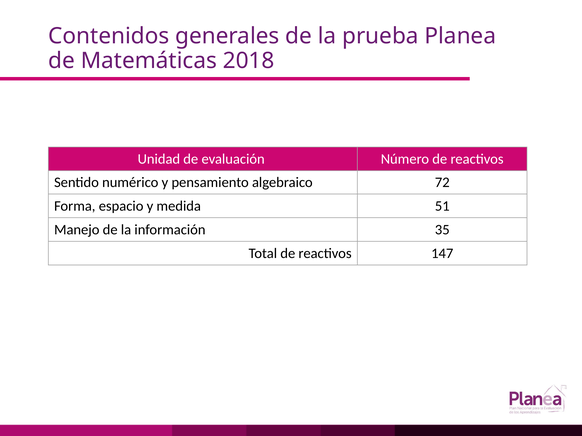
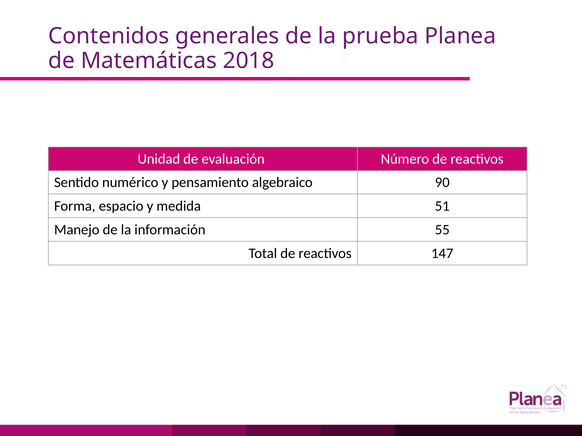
72: 72 -> 90 (442, 183)
35: 35 -> 55 (442, 230)
